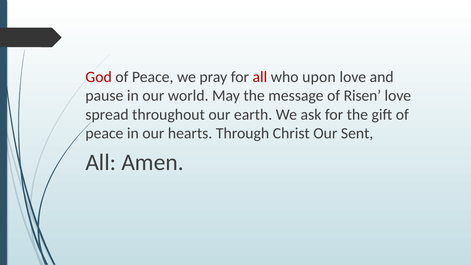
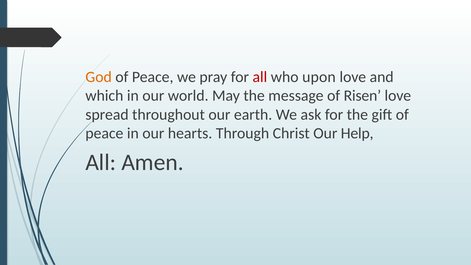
God colour: red -> orange (99, 77)
pause: pause -> which (104, 96)
Sent: Sent -> Help (357, 133)
